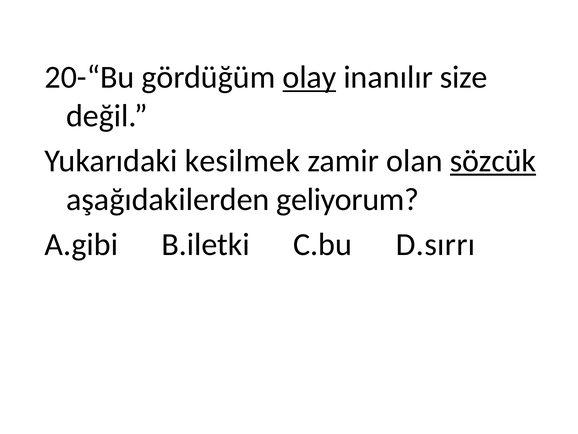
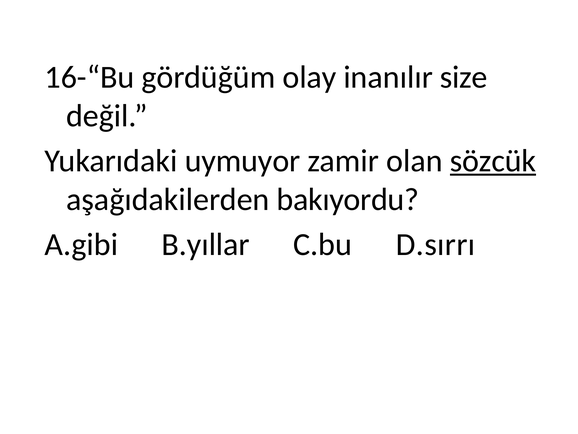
20-“Bu: 20-“Bu -> 16-“Bu (89, 77)
olay underline: present -> none (309, 77)
kesilmek: kesilmek -> uymuyor (243, 161)
geliyorum: geliyorum -> bakıyordu (348, 199)
B.iletki: B.iletki -> B.yıllar (206, 244)
